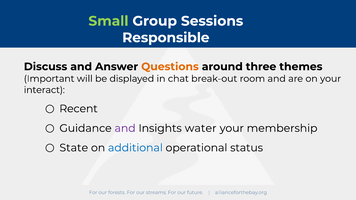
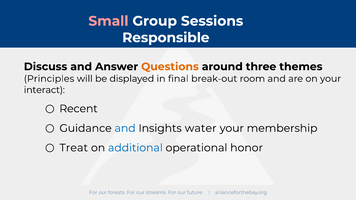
Small colour: light green -> pink (108, 21)
Important: Important -> Principles (49, 79)
chat: chat -> final (178, 79)
and colour: purple -> blue (125, 128)
State: State -> Treat (74, 148)
status: status -> honor (247, 148)
